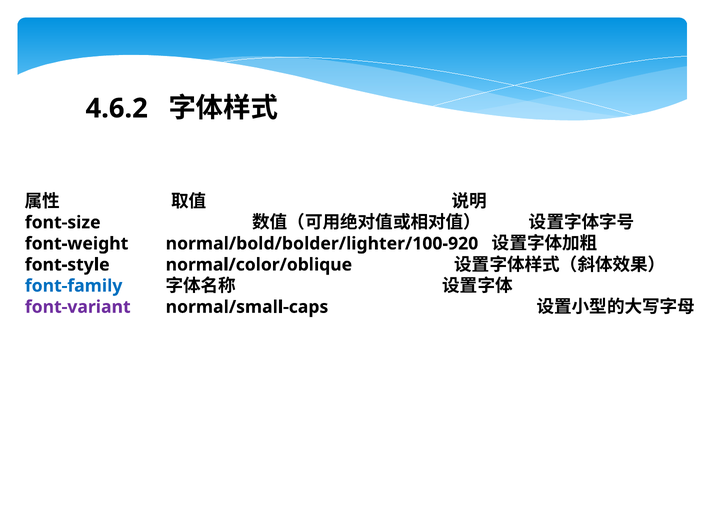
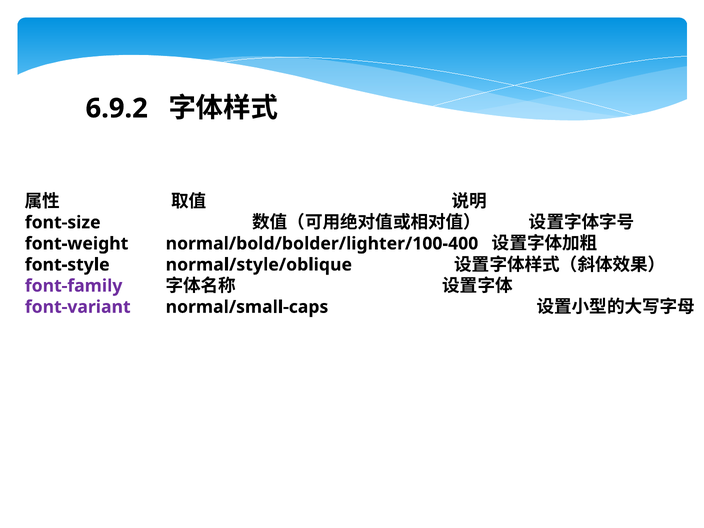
4.6.2: 4.6.2 -> 6.9.2 (117, 108)
normal/bold/bolder/lighter/100-920: normal/bold/bolder/lighter/100-920 -> normal/bold/bolder/lighter/100-400 (322, 244)
normal/color/oblique: normal/color/oblique -> normal/style/oblique (259, 265)
font-family colour: blue -> purple (74, 286)
